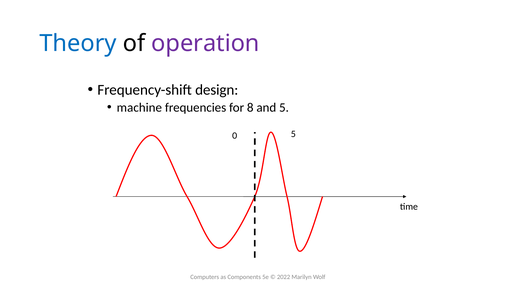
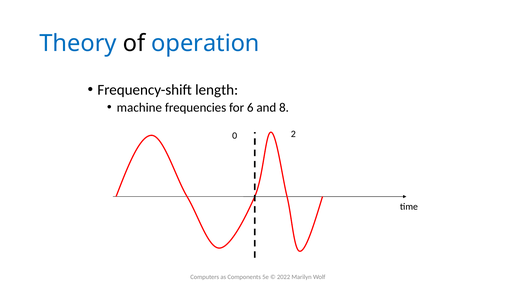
operation colour: purple -> blue (205, 43)
design: design -> length (217, 90)
8: 8 -> 6 (250, 108)
and 5: 5 -> 8 (284, 108)
0 5: 5 -> 2 (293, 134)
